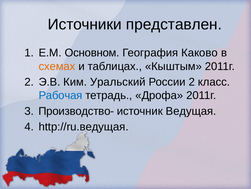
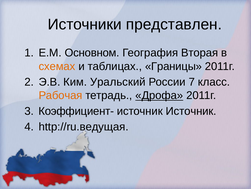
Каково: Каково -> Вторая (200, 53)
Кыштым: Кыштым -> Границы (173, 66)
России 2: 2 -> 7 (192, 82)
Рабочая colour: blue -> orange (61, 95)
Дрофа underline: none -> present (159, 95)
Производство-: Производство- -> Коэффициент- (76, 111)
источник Ведущая: Ведущая -> Источник (191, 111)
